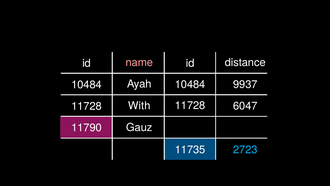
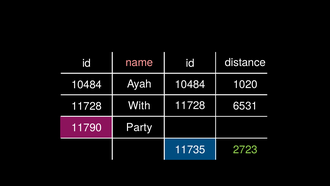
9937: 9937 -> 1020 (245, 84)
6047: 6047 -> 6531 (245, 106)
Gauz: Gauz -> Party (139, 127)
2723 colour: light blue -> light green (245, 150)
